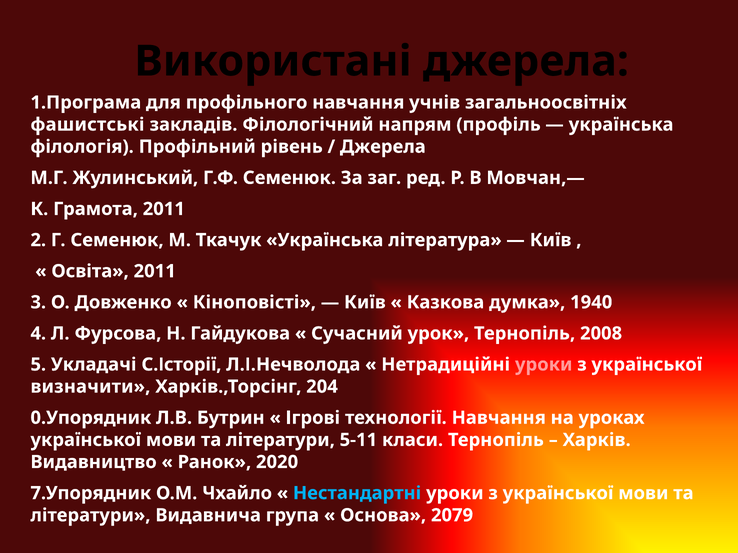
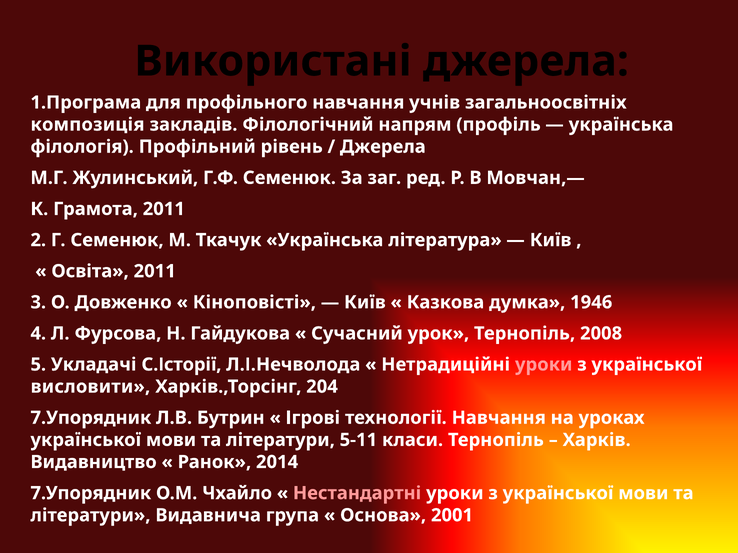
фашистські: фашистські -> композиція (88, 125)
1940: 1940 -> 1946 (591, 303)
визначити: визначити -> висловити (90, 387)
0.Упорядник: 0.Упорядник -> 7.Упорядник (91, 418)
2020: 2020 -> 2014 (277, 462)
Нестандартні colour: light blue -> pink (357, 494)
2079: 2079 -> 2001 (452, 516)
